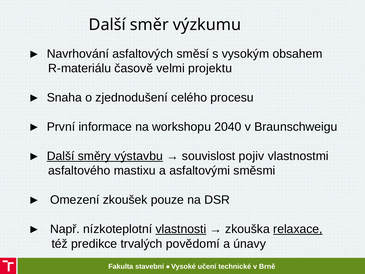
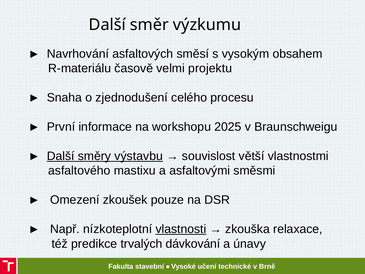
2040: 2040 -> 2025 (228, 127)
pojiv: pojiv -> větší (252, 156)
relaxace underline: present -> none (298, 229)
povědomí: povědomí -> dávkování (193, 244)
